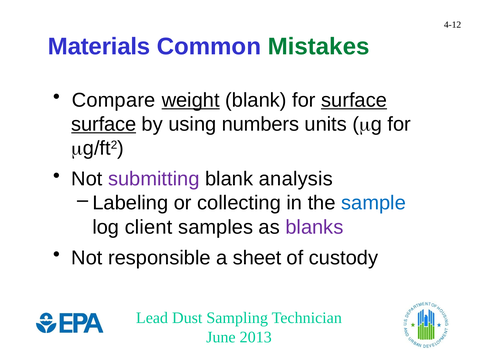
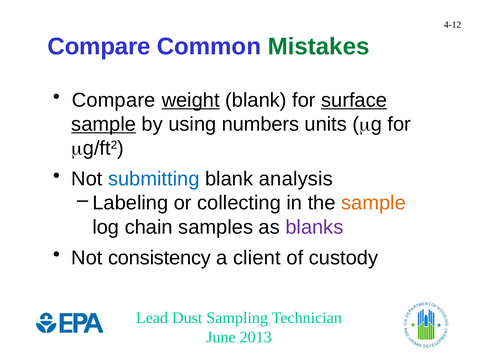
Materials: Materials -> Compare (99, 47)
surface: surface -> sample (104, 124)
submitting colour: purple -> blue (154, 179)
sample colour: blue -> orange (374, 203)
client: client -> chain (149, 227)
responsible: responsible -> consistency (160, 258)
sheet: sheet -> client (257, 258)
